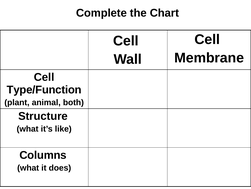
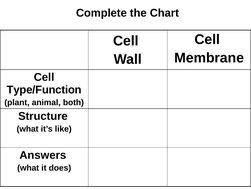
Columns: Columns -> Answers (43, 155)
